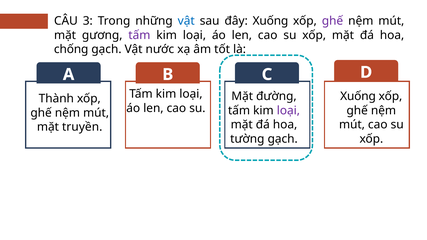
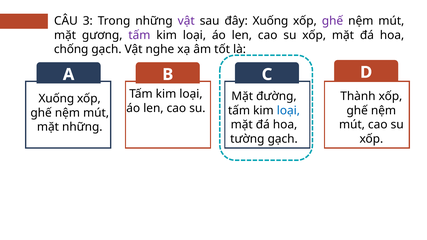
vật colour: blue -> purple (186, 21)
nước: nước -> nghe (160, 49)
Xuống: Xuống -> Thành (358, 96)
Thành: Thành -> Xuống (56, 99)
loại colour: purple -> blue (288, 111)
mặt truyền: truyền -> những (82, 127)
